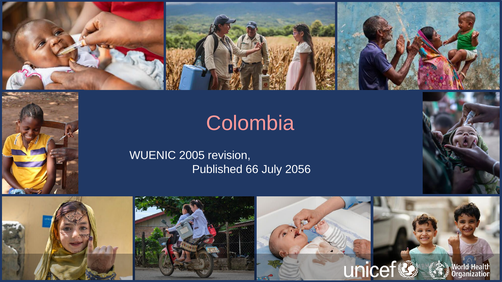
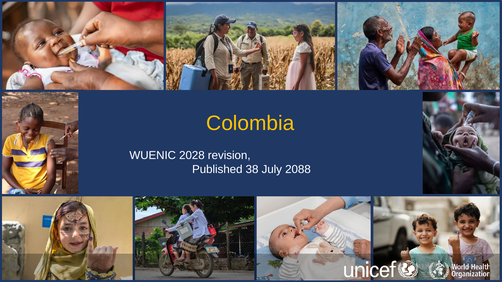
Colombia colour: pink -> yellow (250, 124)
2005: 2005 -> 2028 (192, 156)
66: 66 -> 38 (252, 170)
2056: 2056 -> 2088 (298, 170)
